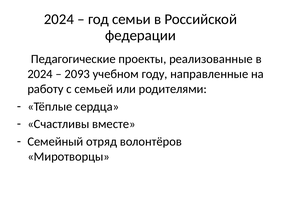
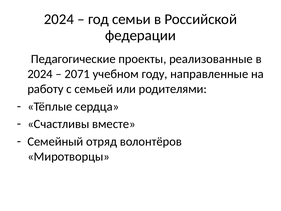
2093: 2093 -> 2071 (77, 74)
